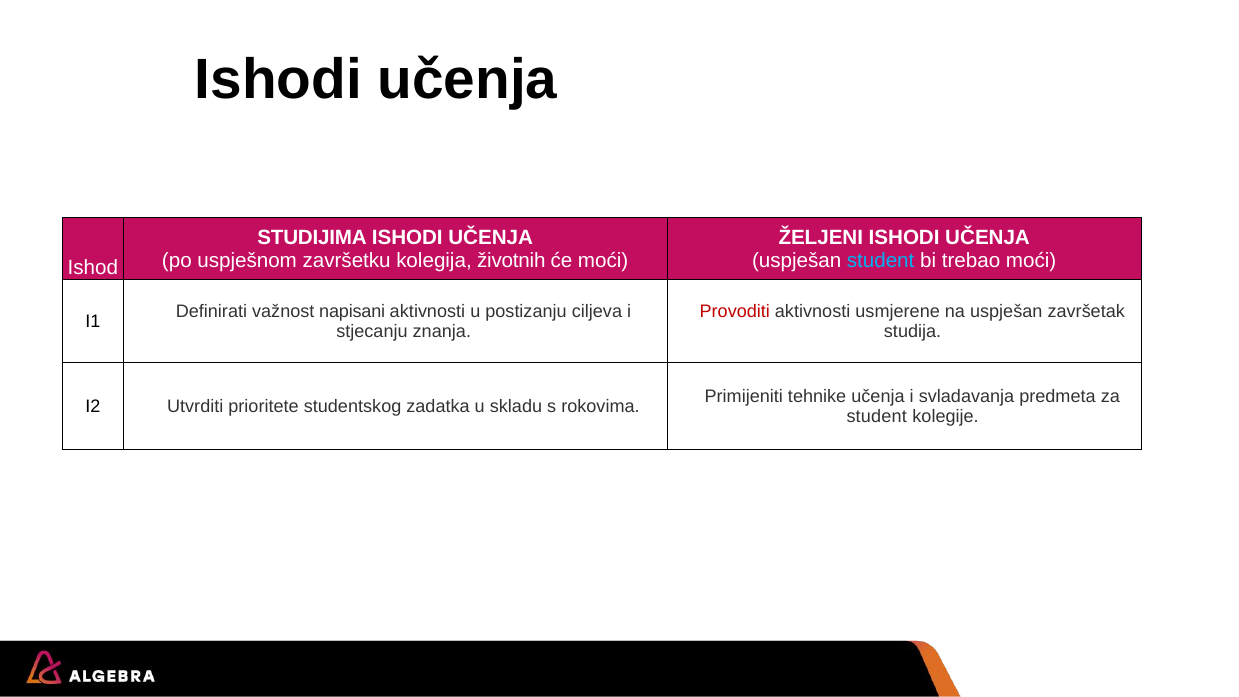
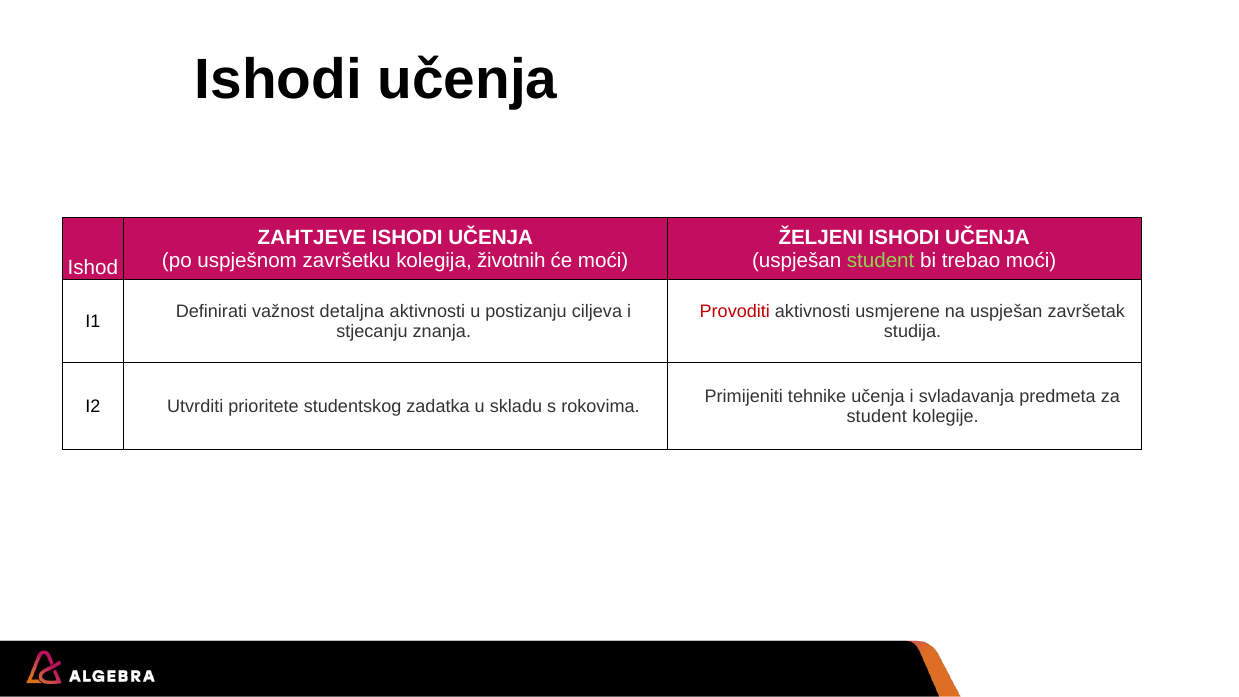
STUDIJIMA: STUDIJIMA -> ZAHTJEVE (312, 238)
student colour: light blue -> light green (881, 261)
napisani: napisani -> detaljna (352, 311)
